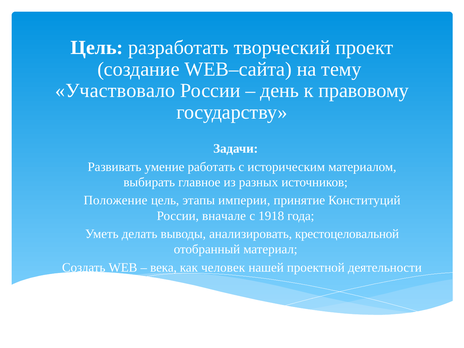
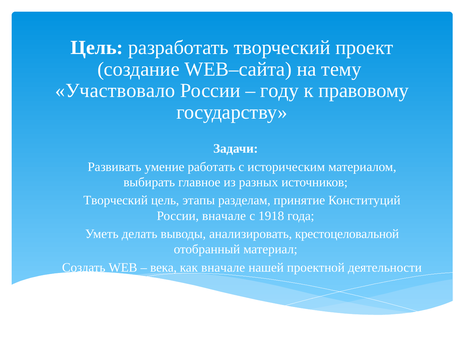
день: день -> году (280, 91)
Положение: Положение -> Творческий (116, 200)
империи: империи -> разделам (244, 200)
как человек: человек -> вначале (223, 267)
